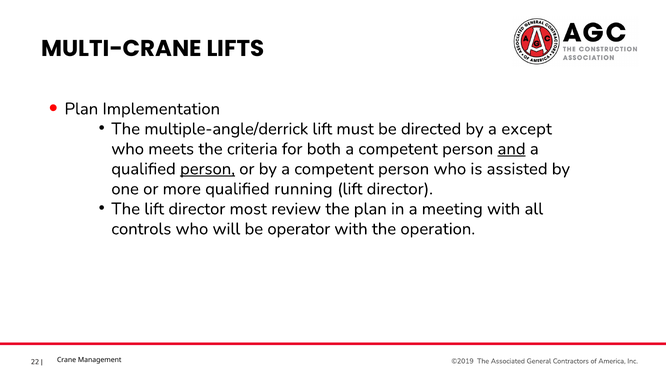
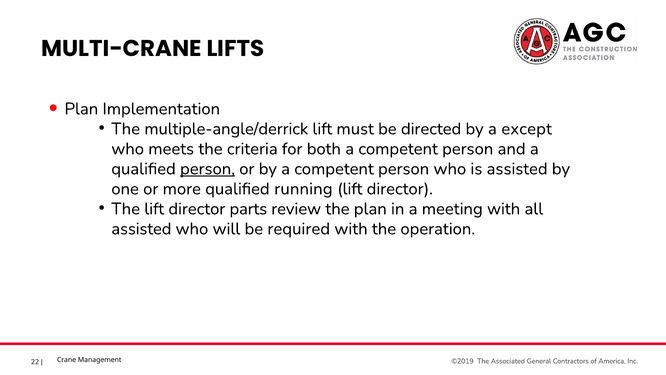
and underline: present -> none (512, 149)
most: most -> parts (248, 209)
controls: controls -> assisted (141, 229)
operator: operator -> required (299, 229)
